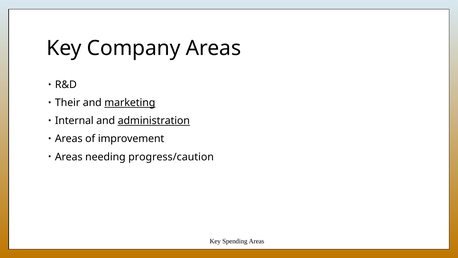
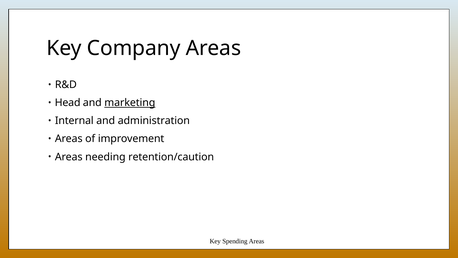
Their: Their -> Head (68, 103)
administration underline: present -> none (154, 121)
progress/caution: progress/caution -> retention/caution (171, 157)
